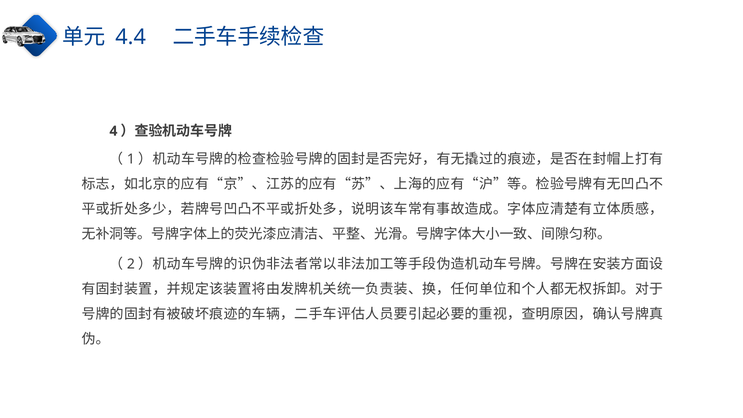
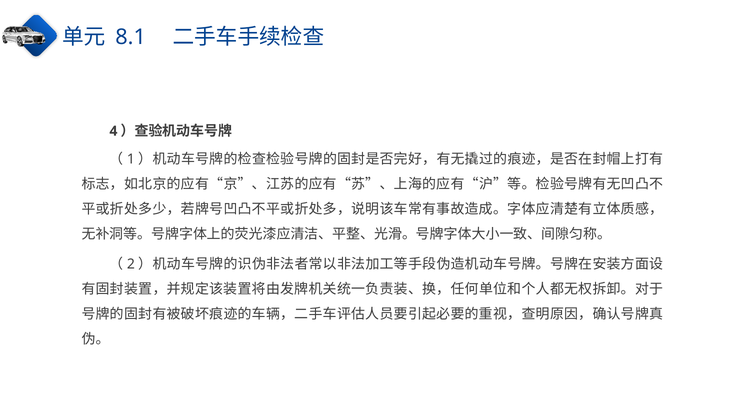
4.4: 4.4 -> 8.1 (131, 37)
